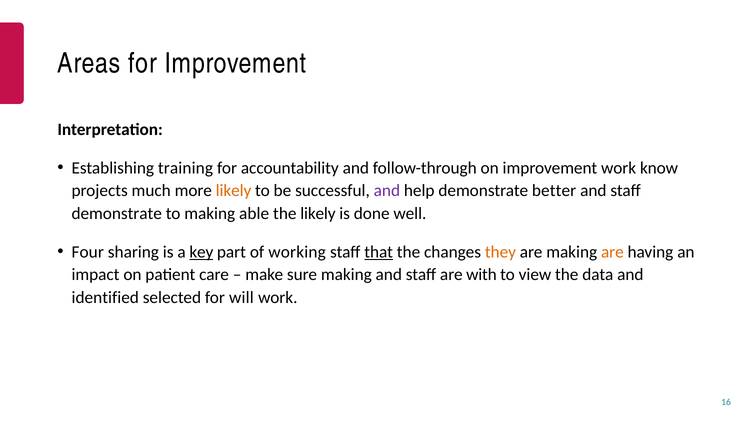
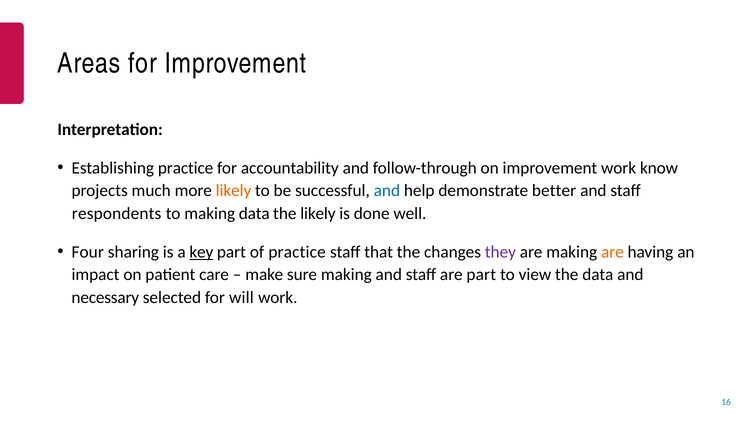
Establishing training: training -> practice (186, 168)
and colour: purple -> blue (387, 190)
demonstrate: demonstrate -> respondents (117, 213)
making able: able -> data (254, 213)
of working: working -> practice (297, 252)
that underline: present -> none (379, 252)
they colour: orange -> purple (500, 252)
are with: with -> part (481, 274)
identified: identified -> necessary (105, 297)
